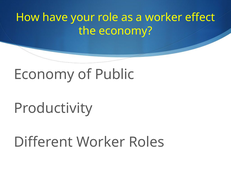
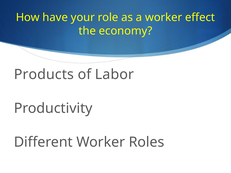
Economy: Economy -> Products (44, 75)
Public: Public -> Labor (114, 75)
